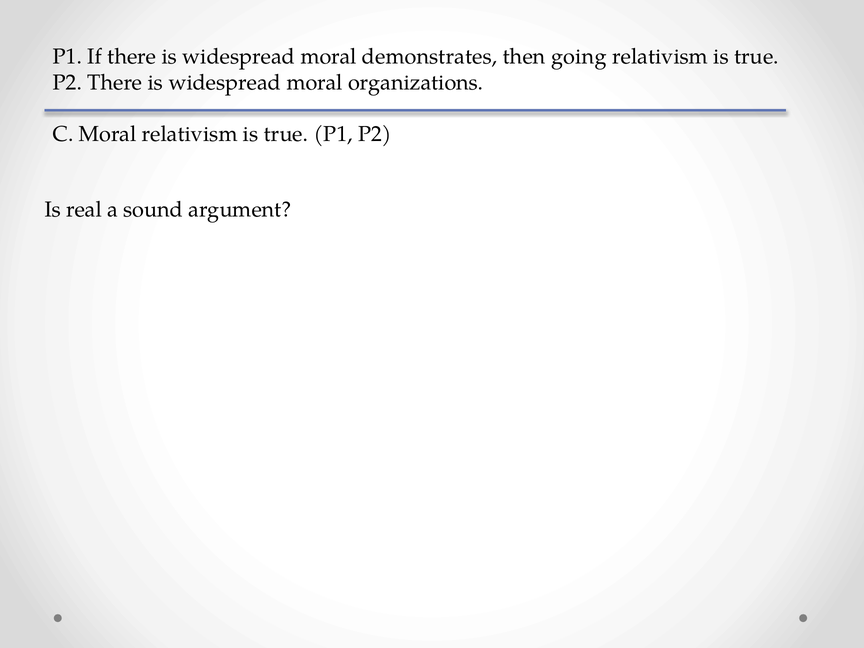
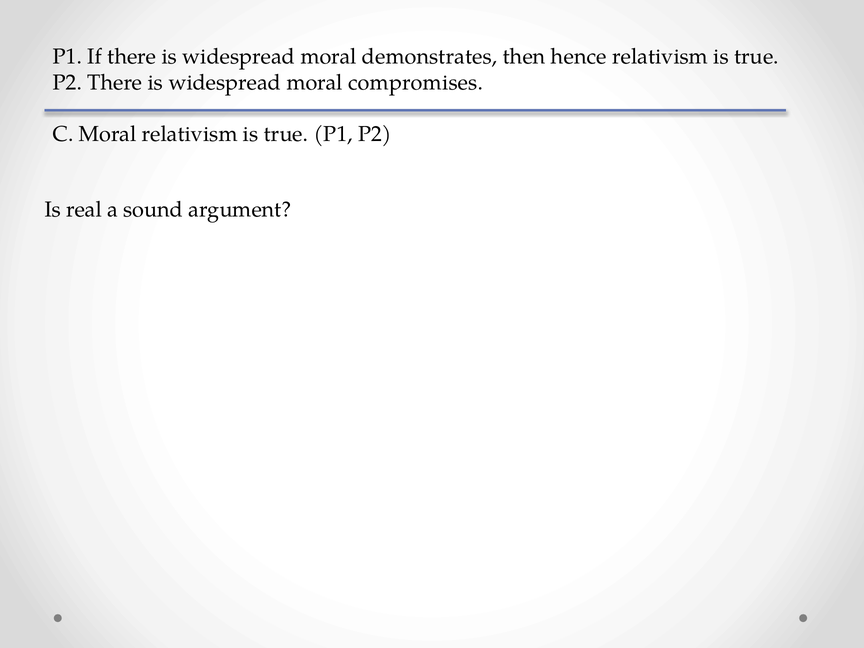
going: going -> hence (579, 56)
organizations: organizations -> compromises (416, 82)
